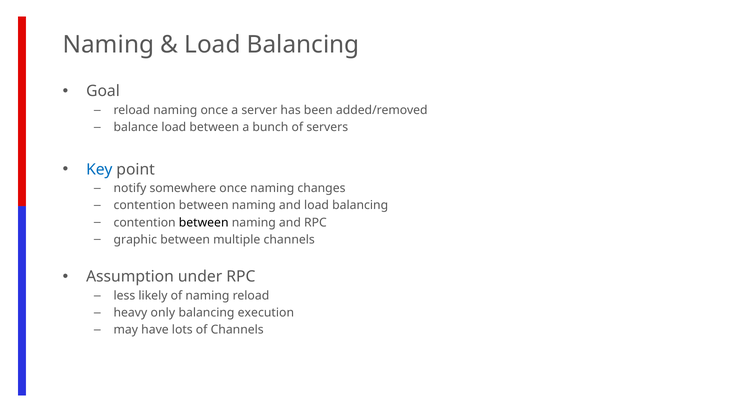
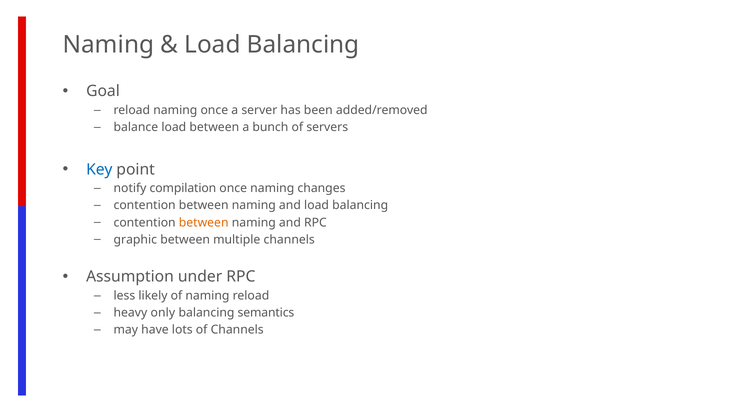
somewhere: somewhere -> compilation (183, 188)
between colour: black -> orange (204, 223)
execution: execution -> semantics (266, 313)
